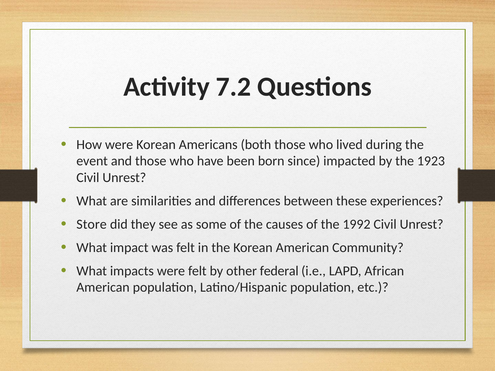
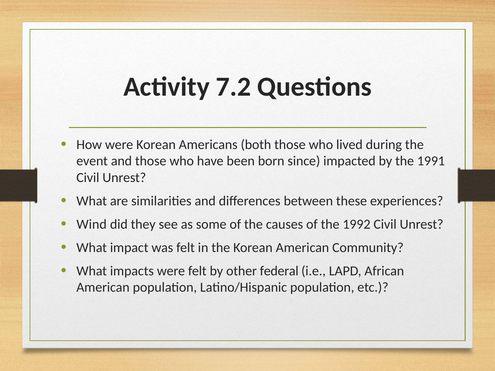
1923: 1923 -> 1991 (431, 161)
Store: Store -> Wind (92, 224)
